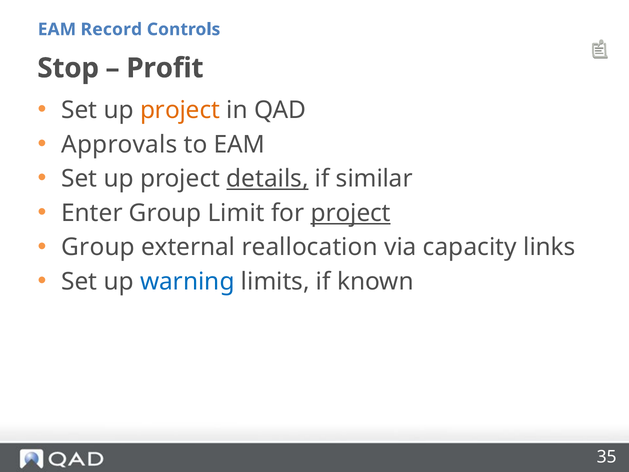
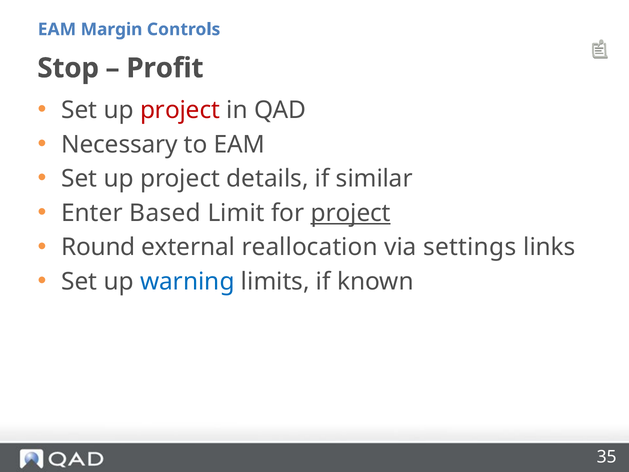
Record: Record -> Margin (112, 29)
project colour: orange -> red (180, 110)
Approvals: Approvals -> Necessary (120, 144)
details underline: present -> none (267, 179)
Enter Group: Group -> Based (165, 213)
Group: Group -> Round (98, 247)
capacity: capacity -> settings (470, 247)
